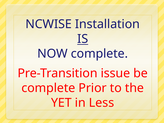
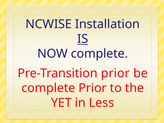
Pre-Transition issue: issue -> prior (115, 73)
